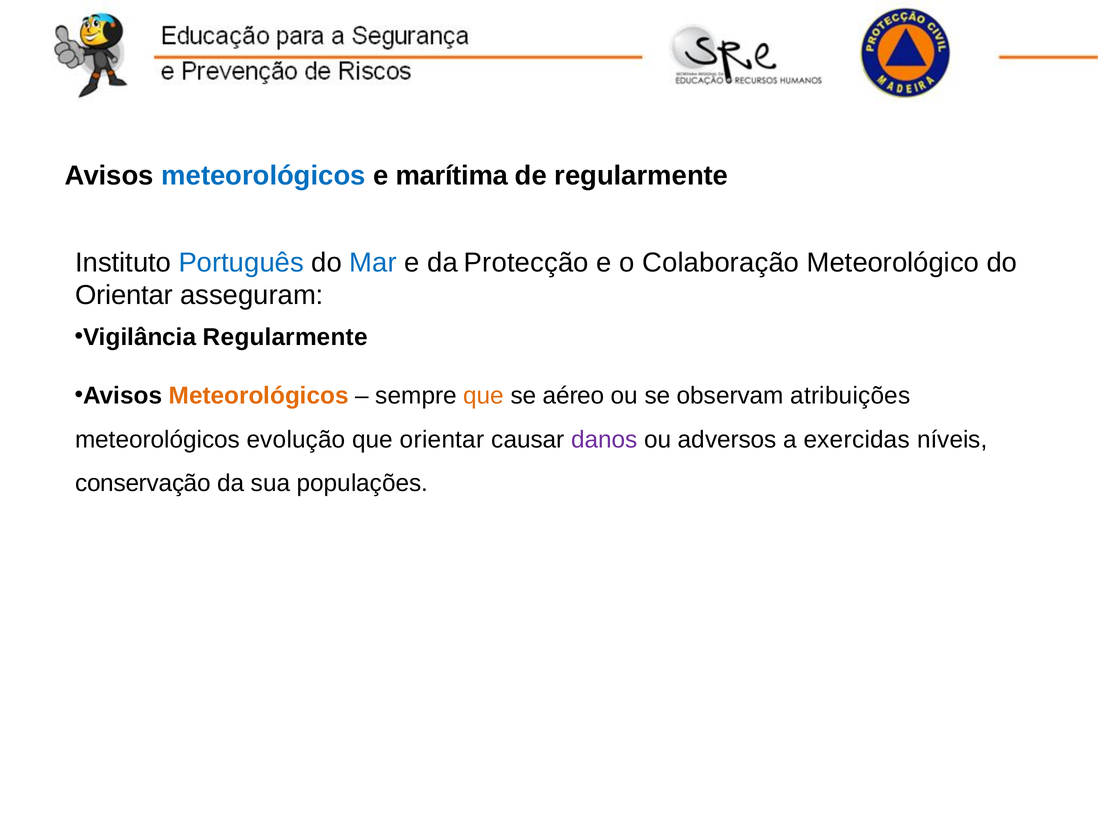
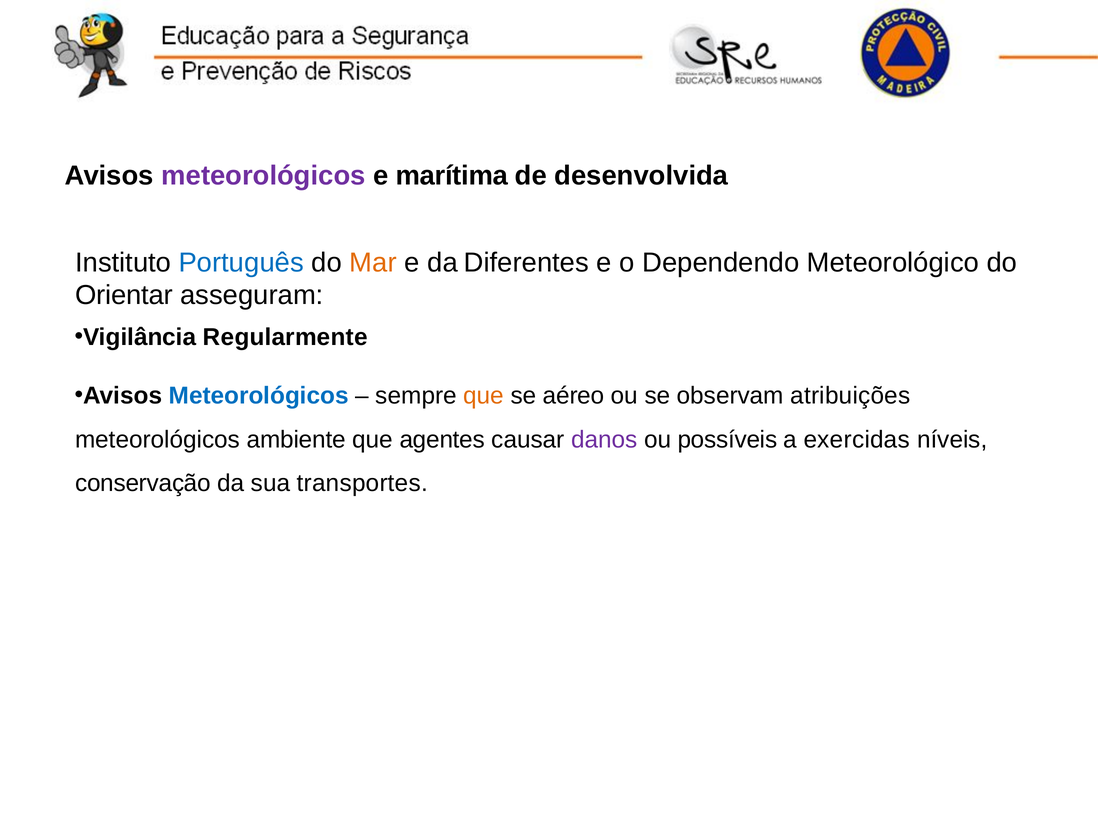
meteorológicos colour: blue -> purple (263, 176)
de regularmente: regularmente -> desenvolvida (641, 176)
Mar colour: blue -> orange (373, 263)
Protecção: Protecção -> Diferentes (526, 263)
Colaboração: Colaboração -> Dependendo (721, 263)
Meteorológicos colour: orange -> blue (259, 396)
evolução: evolução -> ambiente (296, 440)
que orientar: orientar -> agentes (442, 440)
adversos: adversos -> possíveis (727, 440)
populações: populações -> transportes (362, 484)
